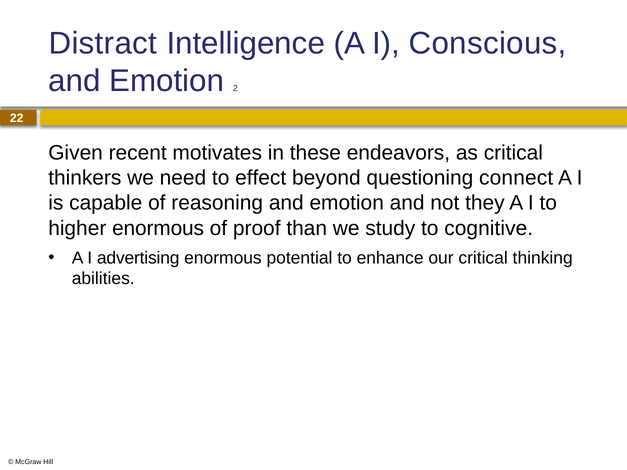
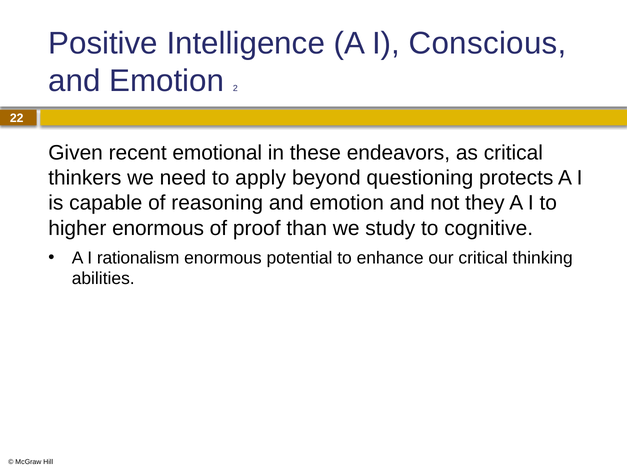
Distract: Distract -> Positive (103, 43)
motivates: motivates -> emotional (217, 153)
effect: effect -> apply (261, 178)
connect: connect -> protects (516, 178)
advertising: advertising -> rationalism (138, 258)
